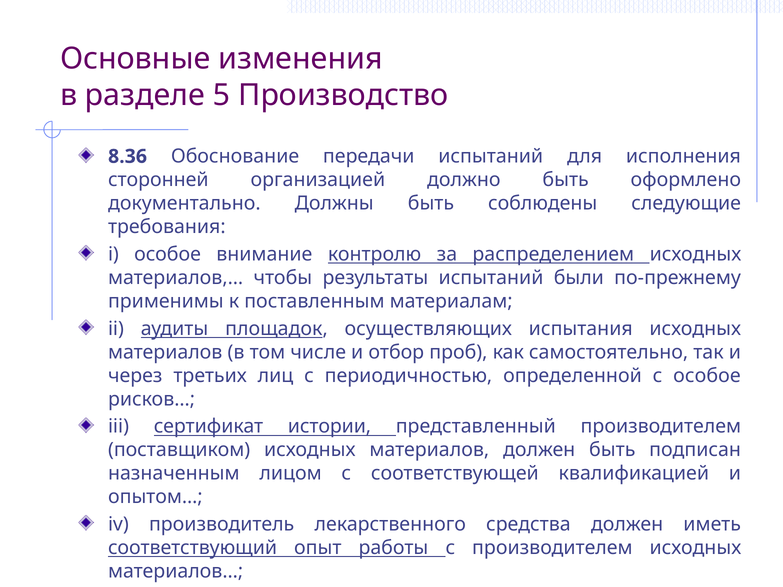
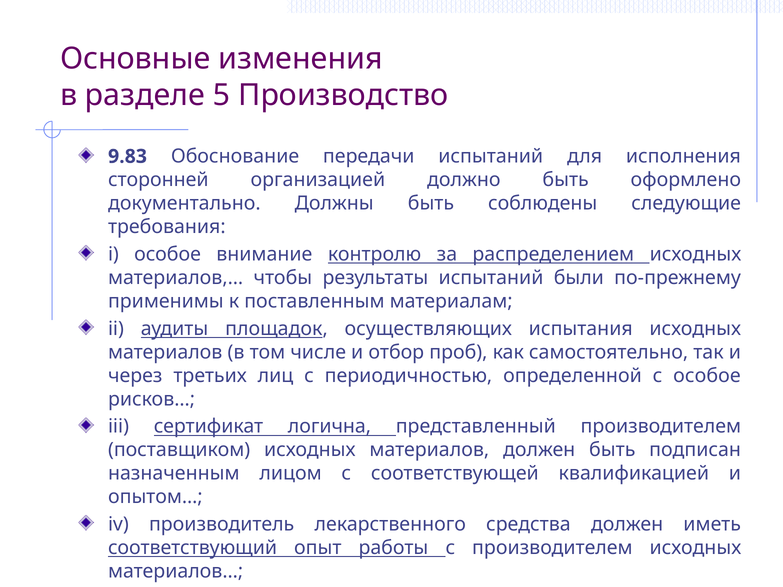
8.36: 8.36 -> 9.83 (128, 156)
истории: истории -> логична (329, 427)
